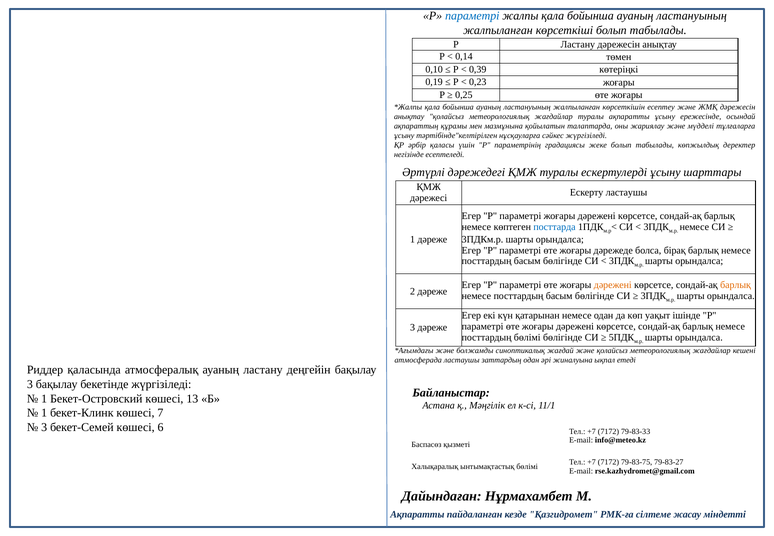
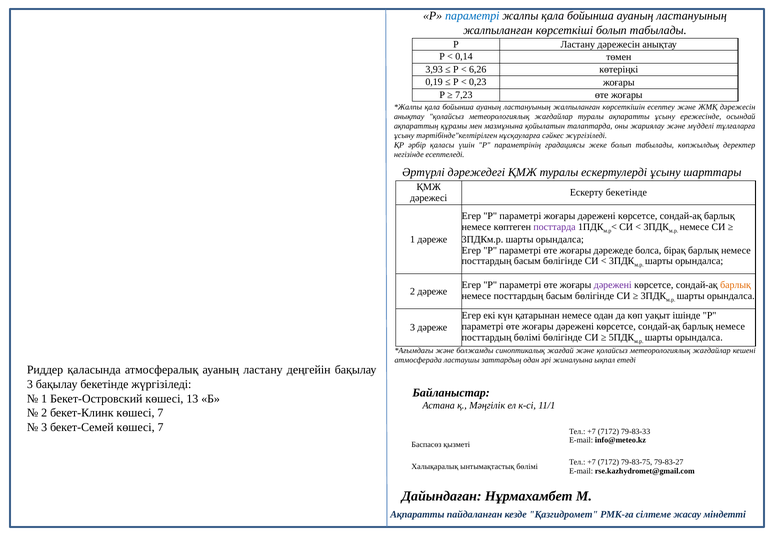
0,10: 0,10 -> 3,93 (434, 69)
0,39: 0,39 -> 6,26 (478, 69)
0,25: 0,25 -> 7,23 (464, 95)
Ескерту ластаушы: ластаушы -> бекетінде (626, 193)
посттарда colour: blue -> purple (555, 227)
дәрежені colour: orange -> purple (613, 285)
1: 1 -> 2 (44, 413)
бекет-Семей көшесі 6: 6 -> 7 (161, 427)
